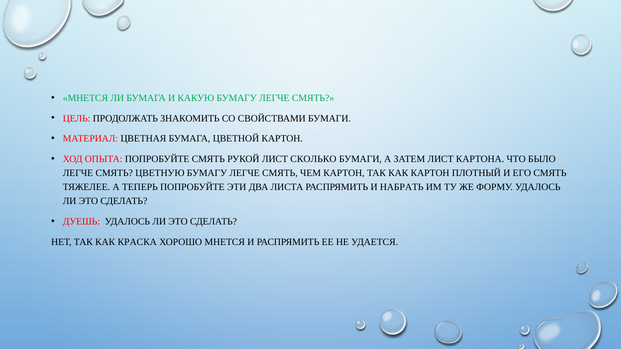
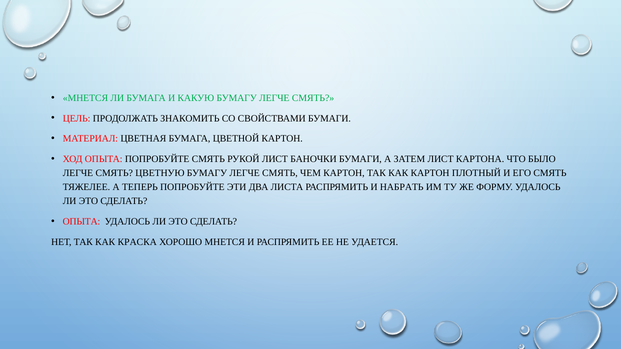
СКОЛЬКО: СКОЛЬКО -> БАНОЧКИ (313, 159)
ДУЕШЬ: ДУЕШЬ -> ОПЫТА (81, 222)
